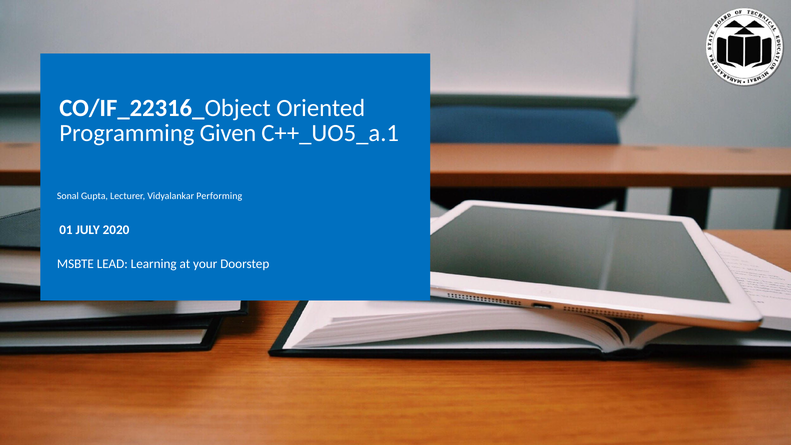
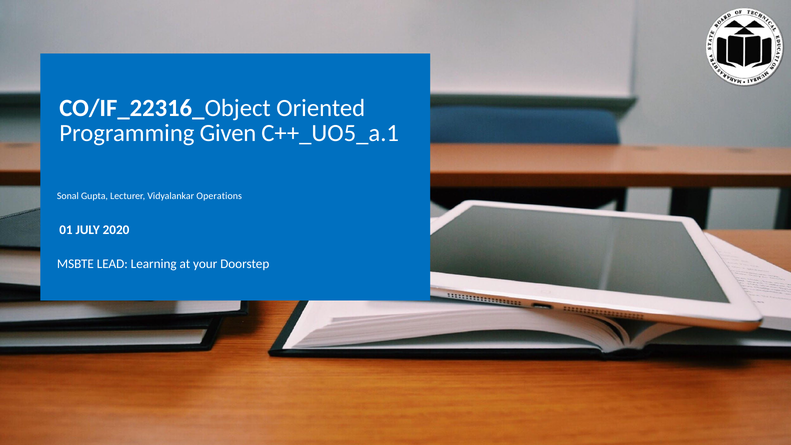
Performing: Performing -> Operations (219, 196)
